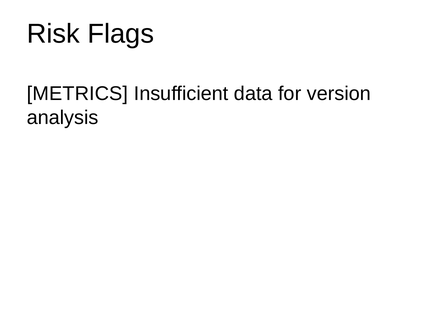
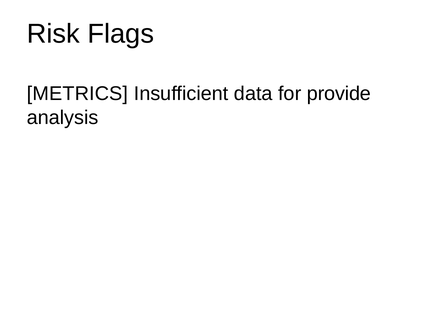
version: version -> provide (339, 94)
